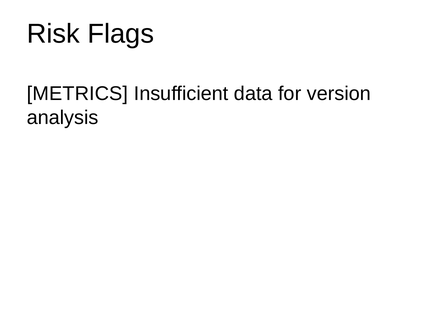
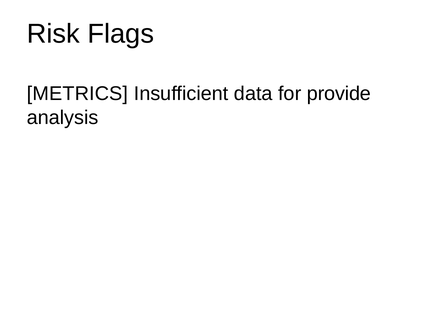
version: version -> provide (339, 94)
